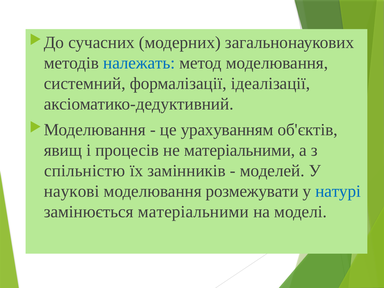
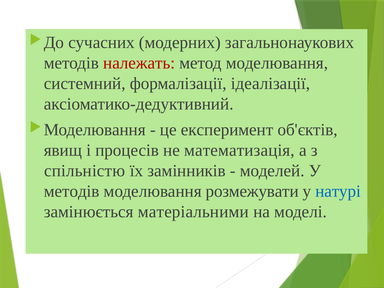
належать colour: blue -> red (139, 63)
урахуванням: урахуванням -> експеримент (227, 130)
не матеріальними: матеріальними -> математизація (239, 150)
наукові: наукові -> методів (72, 191)
